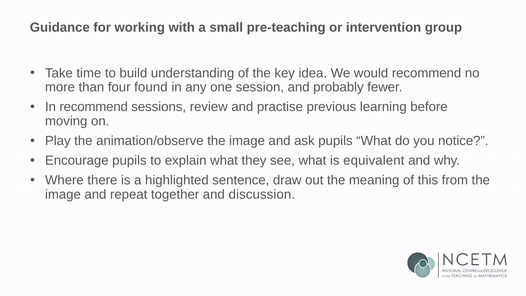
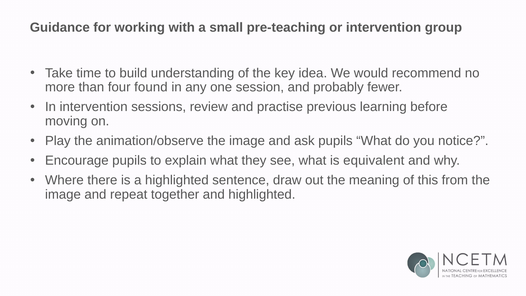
In recommend: recommend -> intervention (94, 107)
and discussion: discussion -> highlighted (262, 194)
